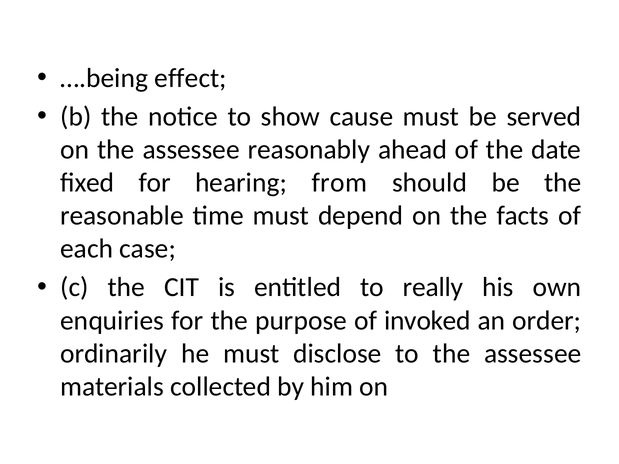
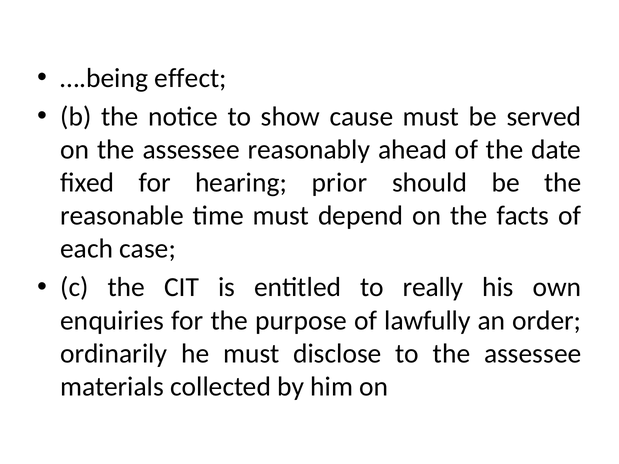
from: from -> prior (339, 183)
invoked: invoked -> lawfully (427, 321)
